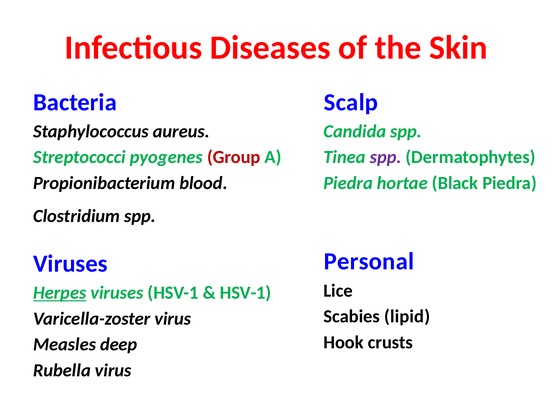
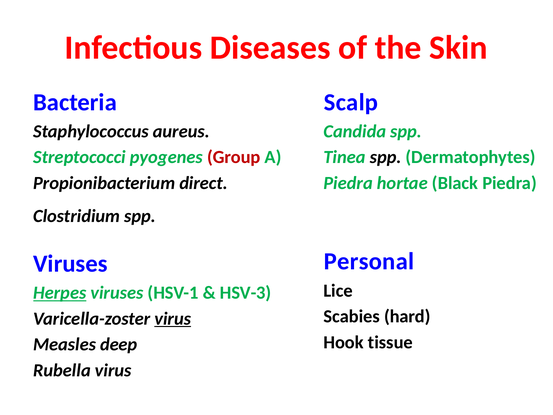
spp colour: purple -> black (386, 157)
blood: blood -> direct (203, 183)
HSV-1: HSV-1 -> HSV-3 (245, 293)
lipid: lipid -> hard (407, 316)
virus underline: none -> present (173, 318)
crusts: crusts -> tissue (390, 342)
